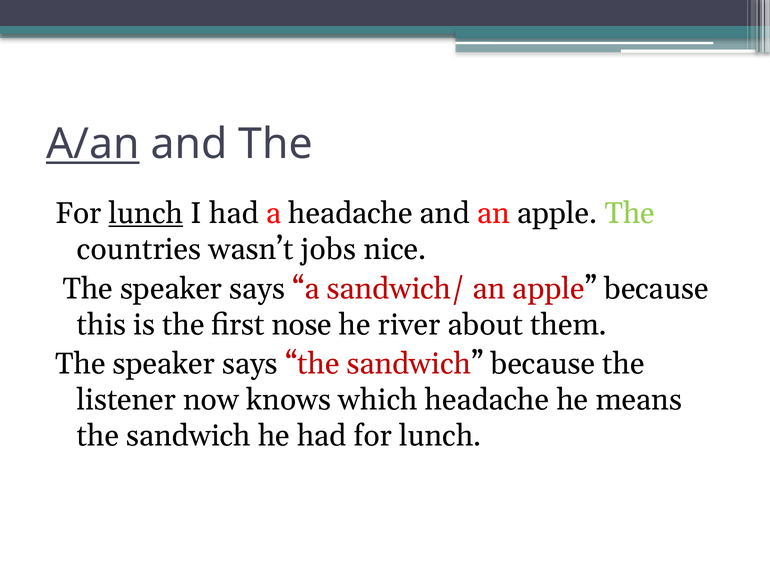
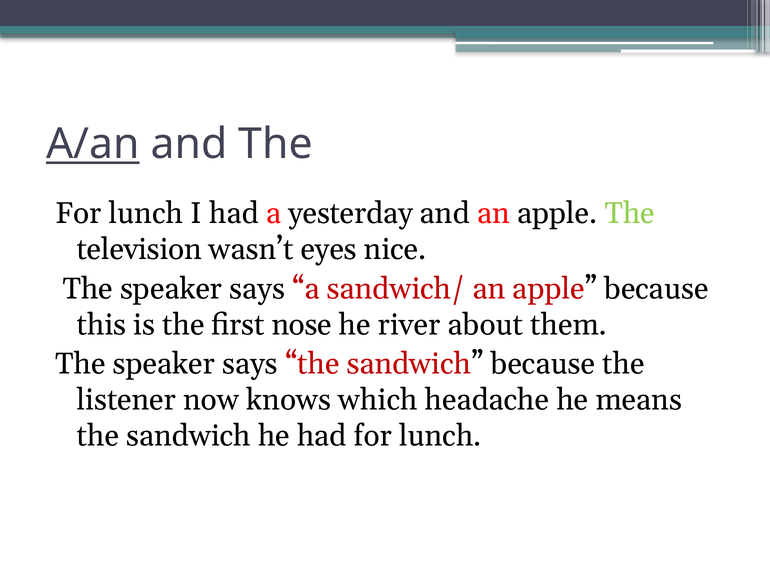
lunch underline: present -> none (146, 213)
a headache: headache -> yesterday (351, 213)
countries: countries -> television (139, 249)
jobs: jobs -> eyes (329, 249)
